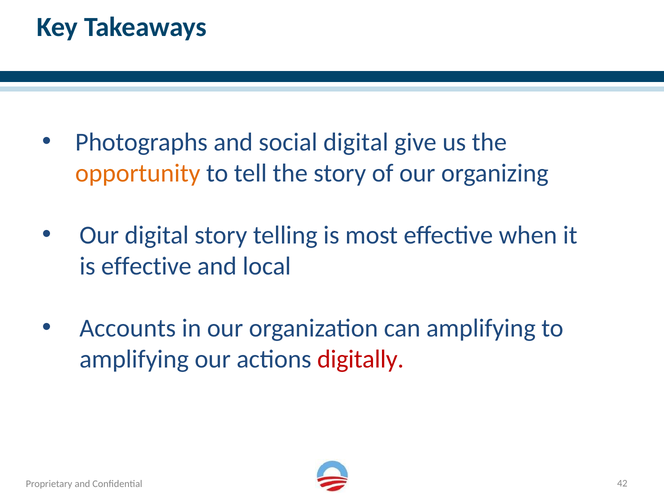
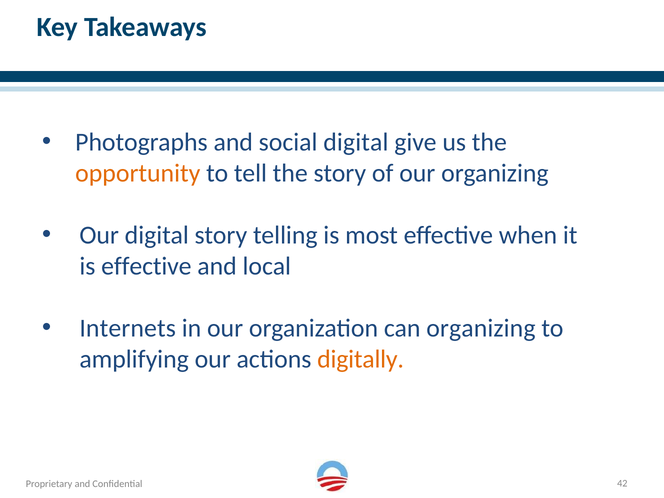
Accounts: Accounts -> Internets (128, 328)
can amplifying: amplifying -> organizing (481, 328)
digitally colour: red -> orange (361, 359)
